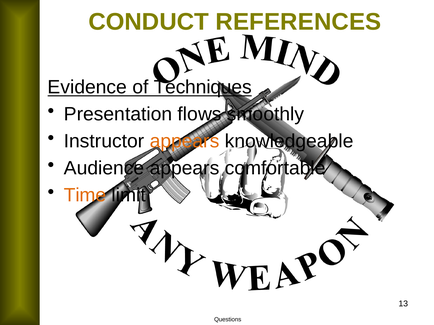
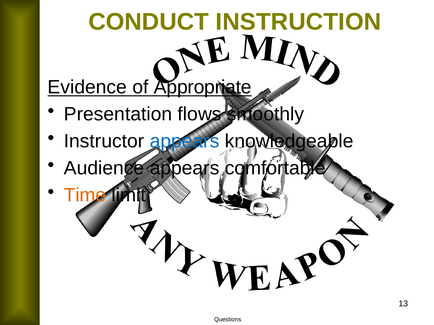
REFERENCES: REFERENCES -> INSTRUCTION (298, 22)
Techniques: Techniques -> Appropriate (203, 87)
appears colour: orange -> blue (185, 141)
